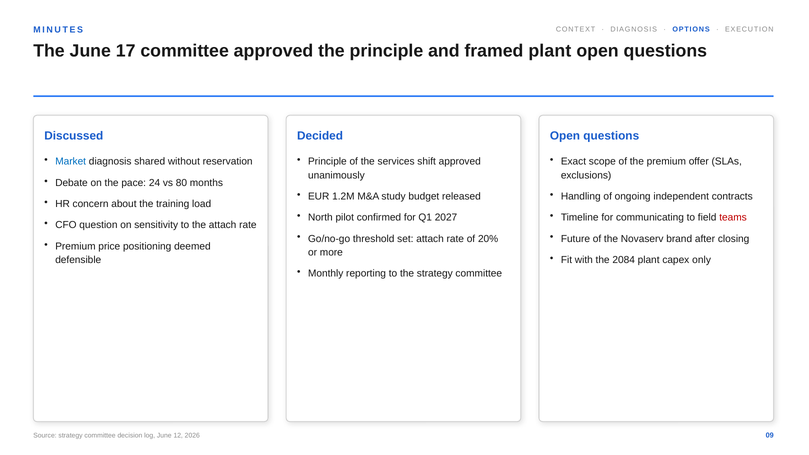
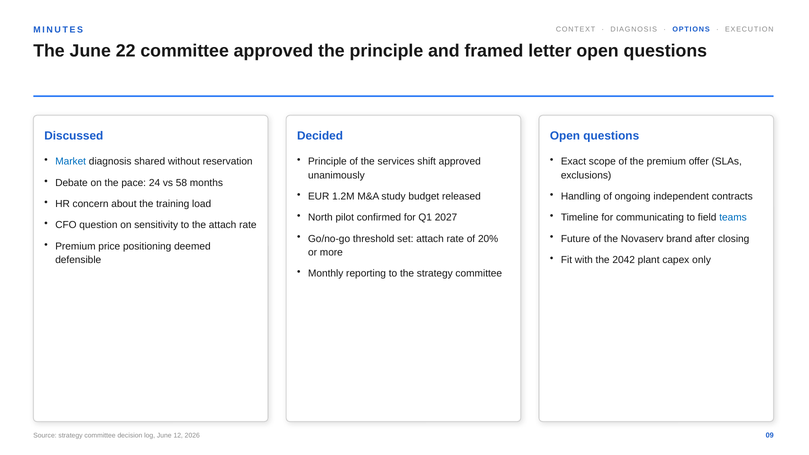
17: 17 -> 22 (126, 51)
framed plant: plant -> letter (550, 51)
80: 80 -> 58 (181, 183)
teams colour: red -> blue (733, 218)
2084: 2084 -> 2042 (624, 260)
